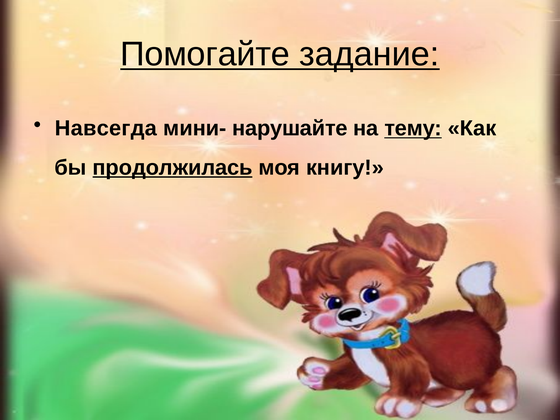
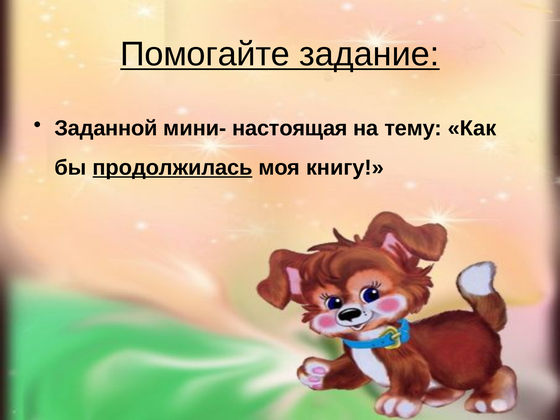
Навсегда: Навсегда -> Заданной (106, 128)
нарушайте: нарушайте -> настоящая (290, 128)
тему underline: present -> none (413, 128)
